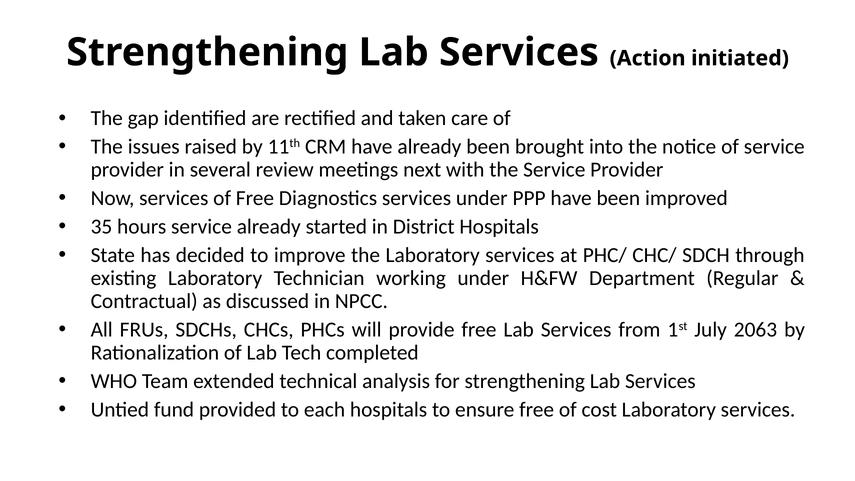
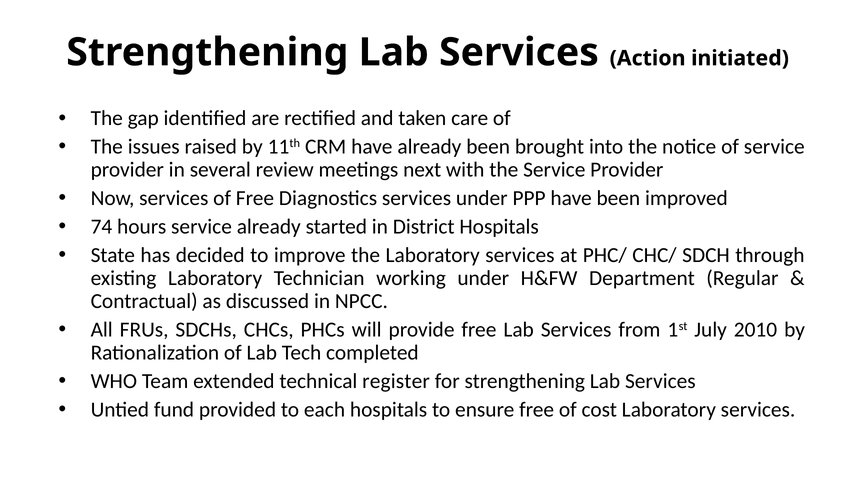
35: 35 -> 74 (101, 227)
2063: 2063 -> 2010 (755, 330)
analysis: analysis -> register (396, 381)
